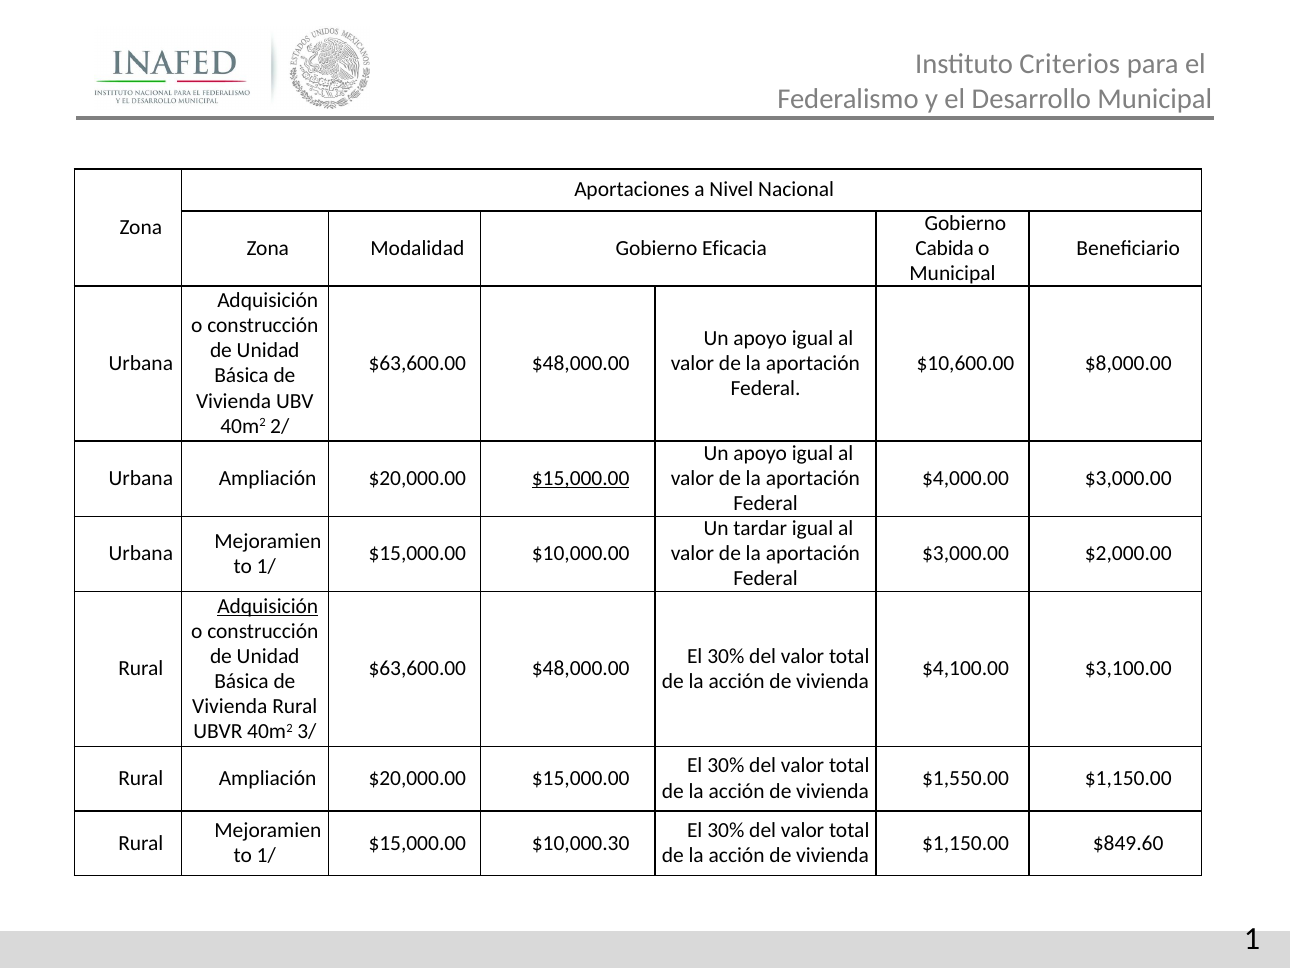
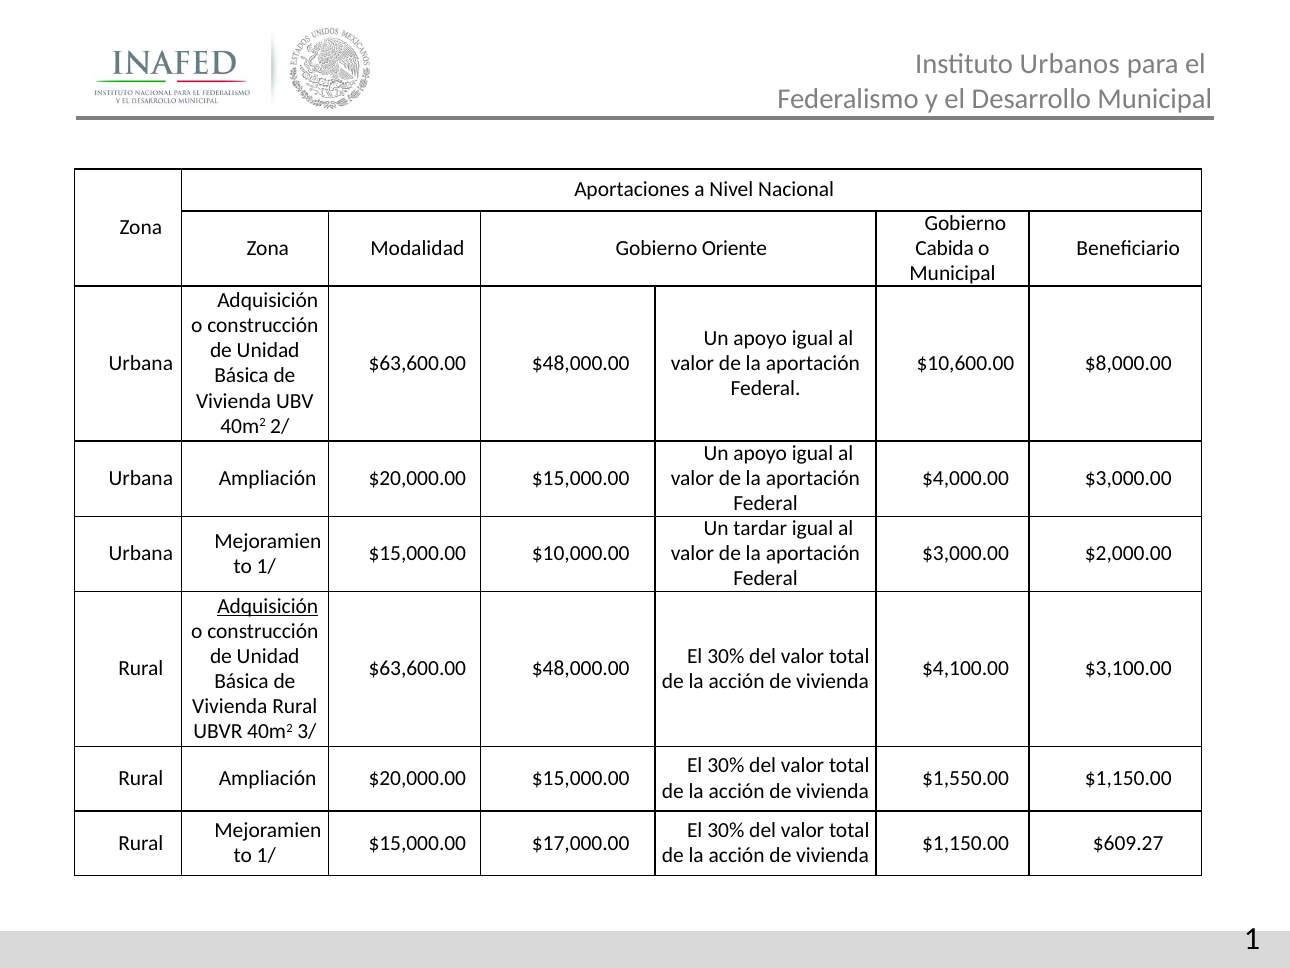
Criterios: Criterios -> Urbanos (1070, 64)
Eficacia: Eficacia -> Oriente (734, 248)
$15,000.00 underline: present -> none (581, 478)
$10,000.30: $10,000.30 -> $17,000.00 (581, 843)
$849.60: $849.60 -> $609.27 (1128, 843)
